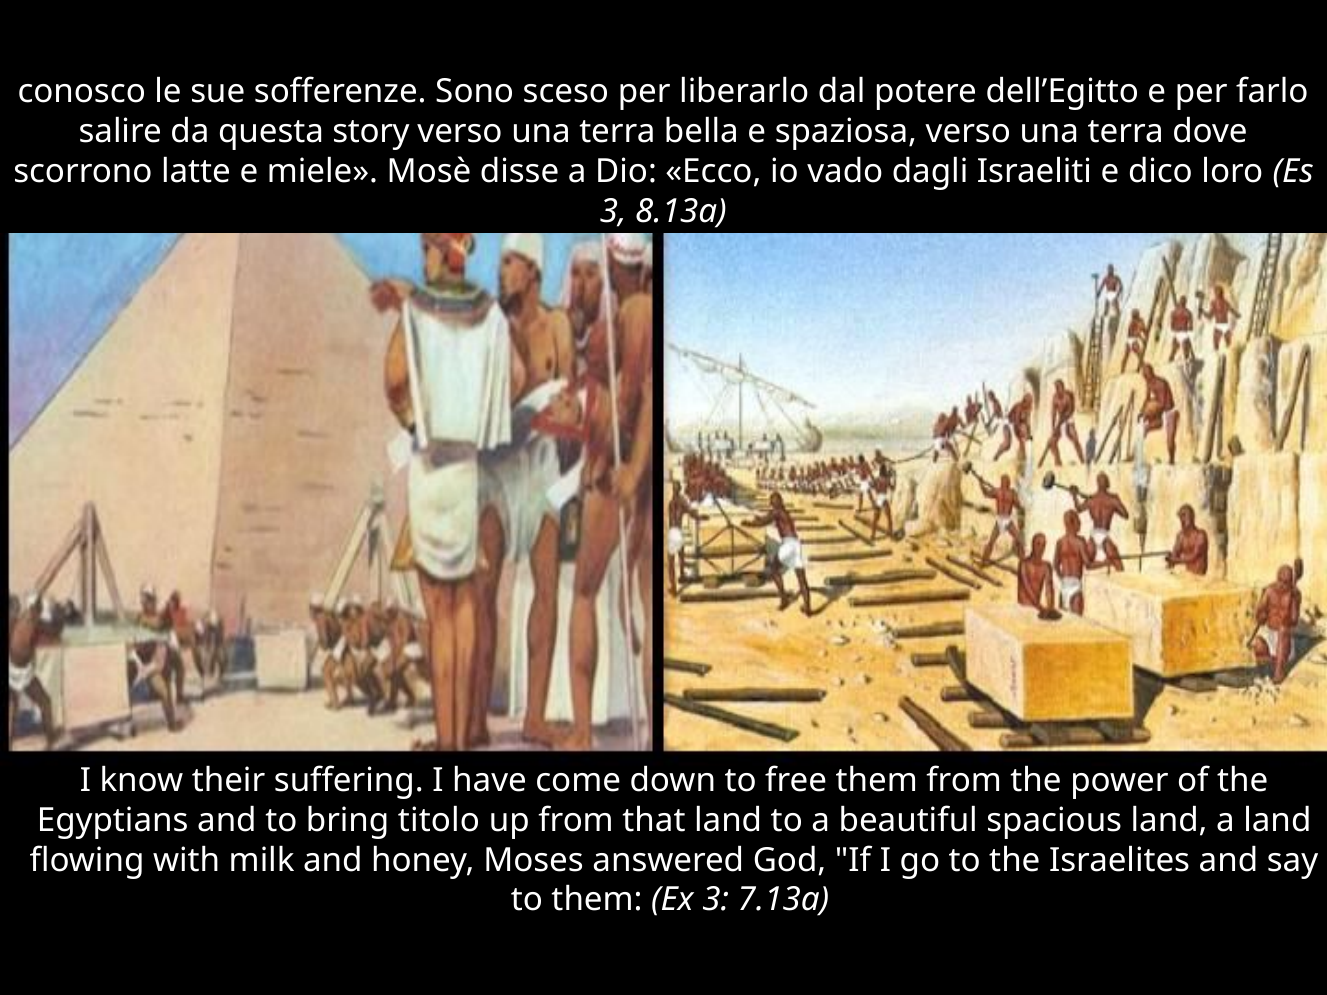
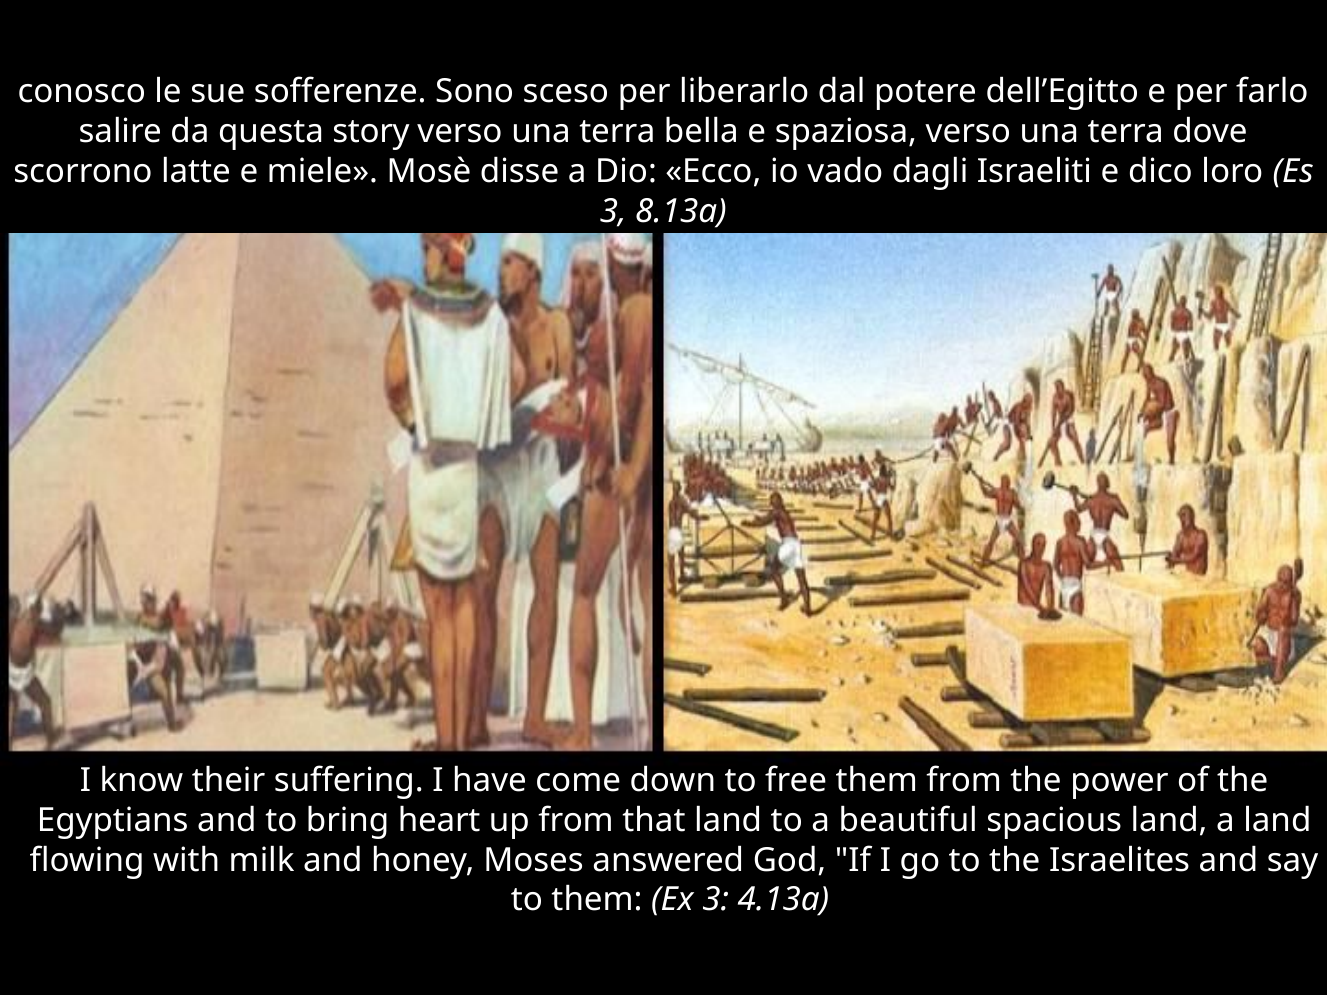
titolo: titolo -> heart (439, 820)
7.13a: 7.13a -> 4.13a (784, 900)
